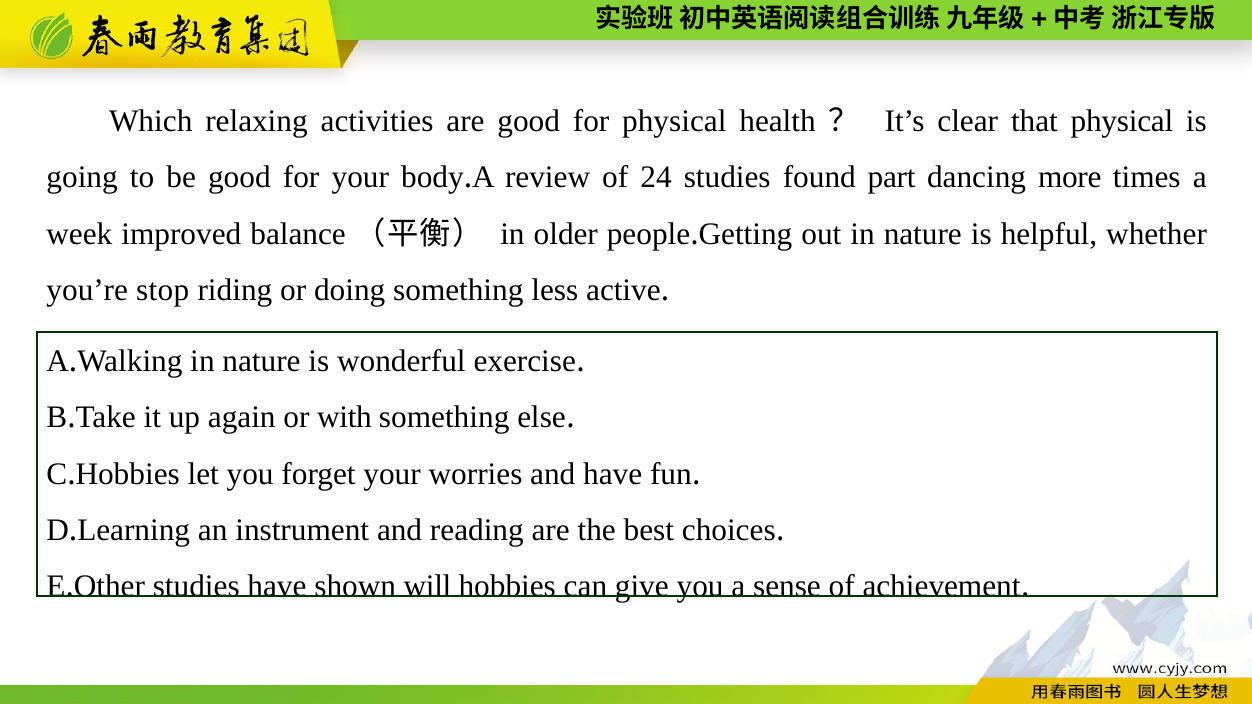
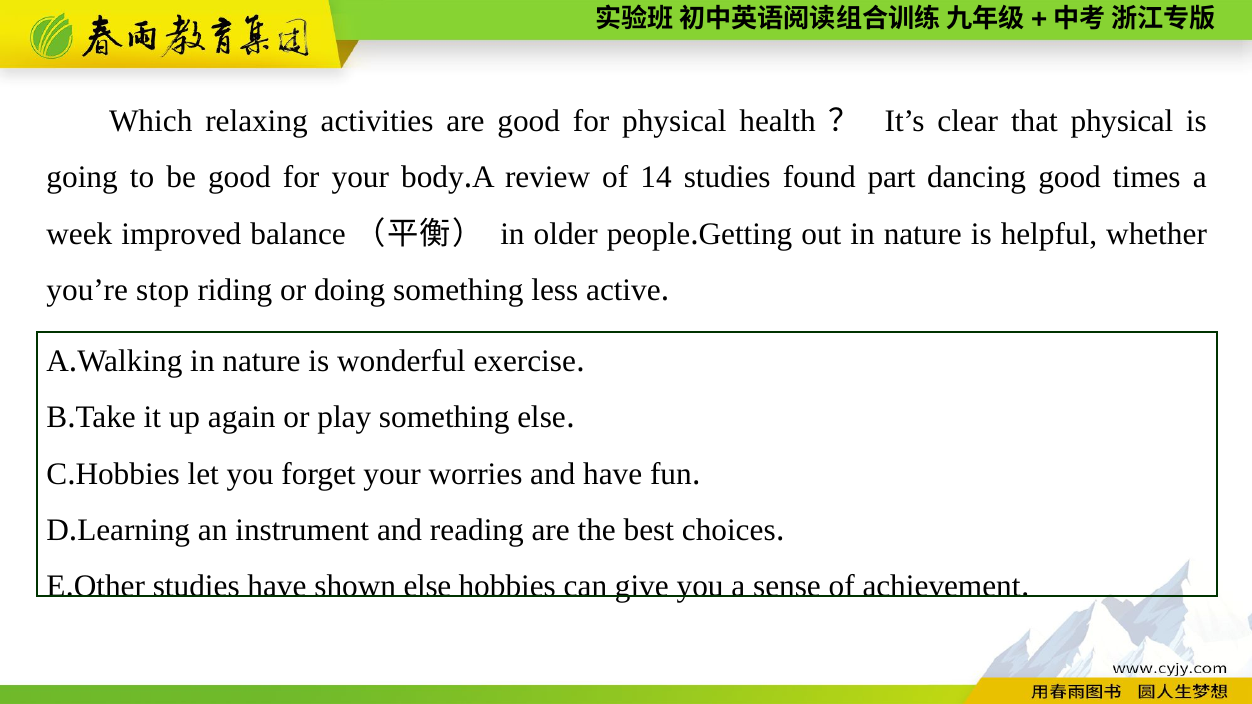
24: 24 -> 14 (656, 177)
dancing more: more -> good (1070, 177)
with: with -> play (344, 418)
shown will: will -> else (427, 587)
